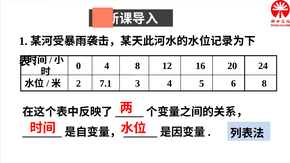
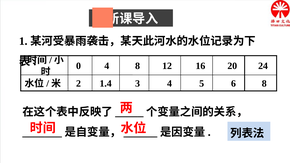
7.1: 7.1 -> 1.4 (106, 84)
